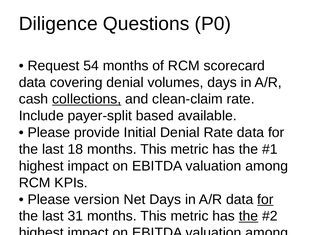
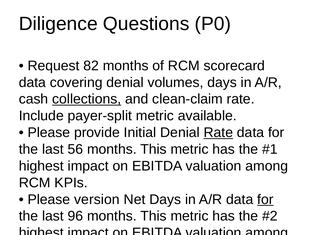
54: 54 -> 82 (91, 66)
payer-split based: based -> metric (155, 116)
Rate underline: none -> present (218, 133)
18: 18 -> 56 (75, 150)
31: 31 -> 96 (75, 217)
the underline: present -> none (249, 217)
